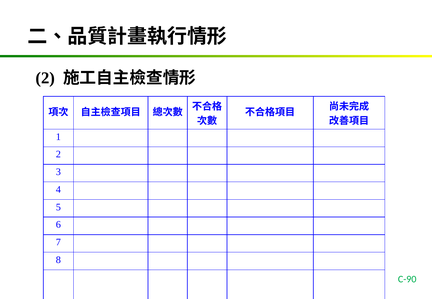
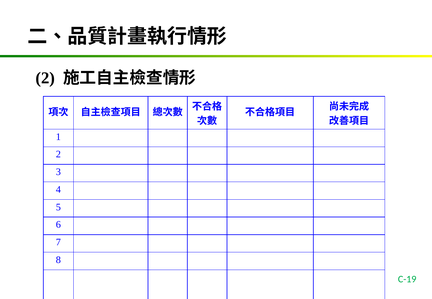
C-90: C-90 -> C-19 (407, 279)
